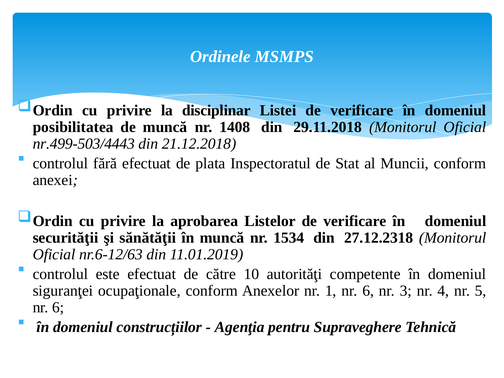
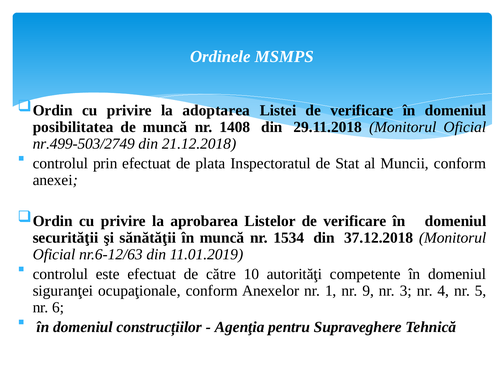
disciplinar: disciplinar -> adoptarea (216, 111)
nr.499-503/4443: nr.499-503/4443 -> nr.499-503/2749 (84, 144)
fără: fără -> prin (105, 163)
27.12.2318: 27.12.2318 -> 37.12.2018 (379, 238)
1 nr 6: 6 -> 9 (368, 291)
